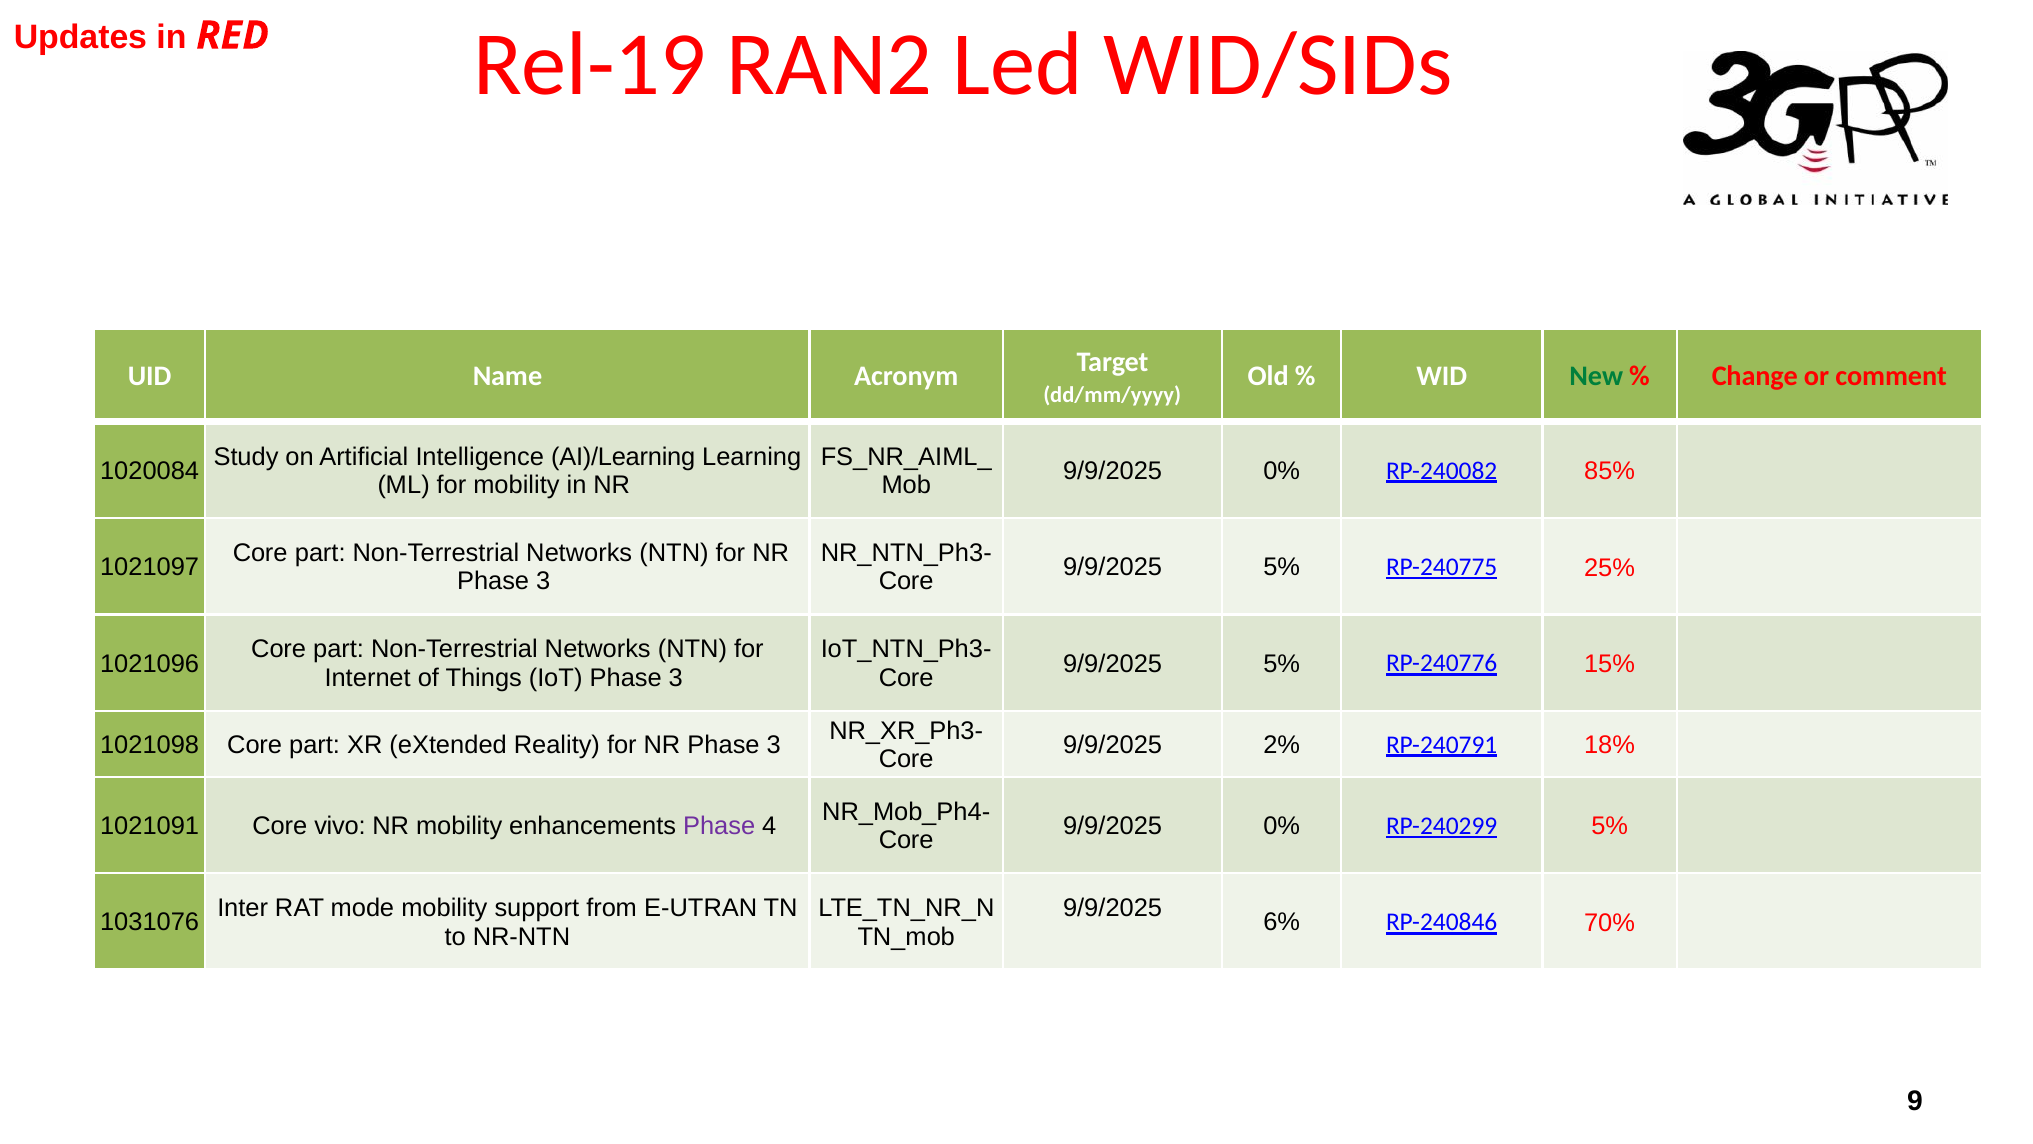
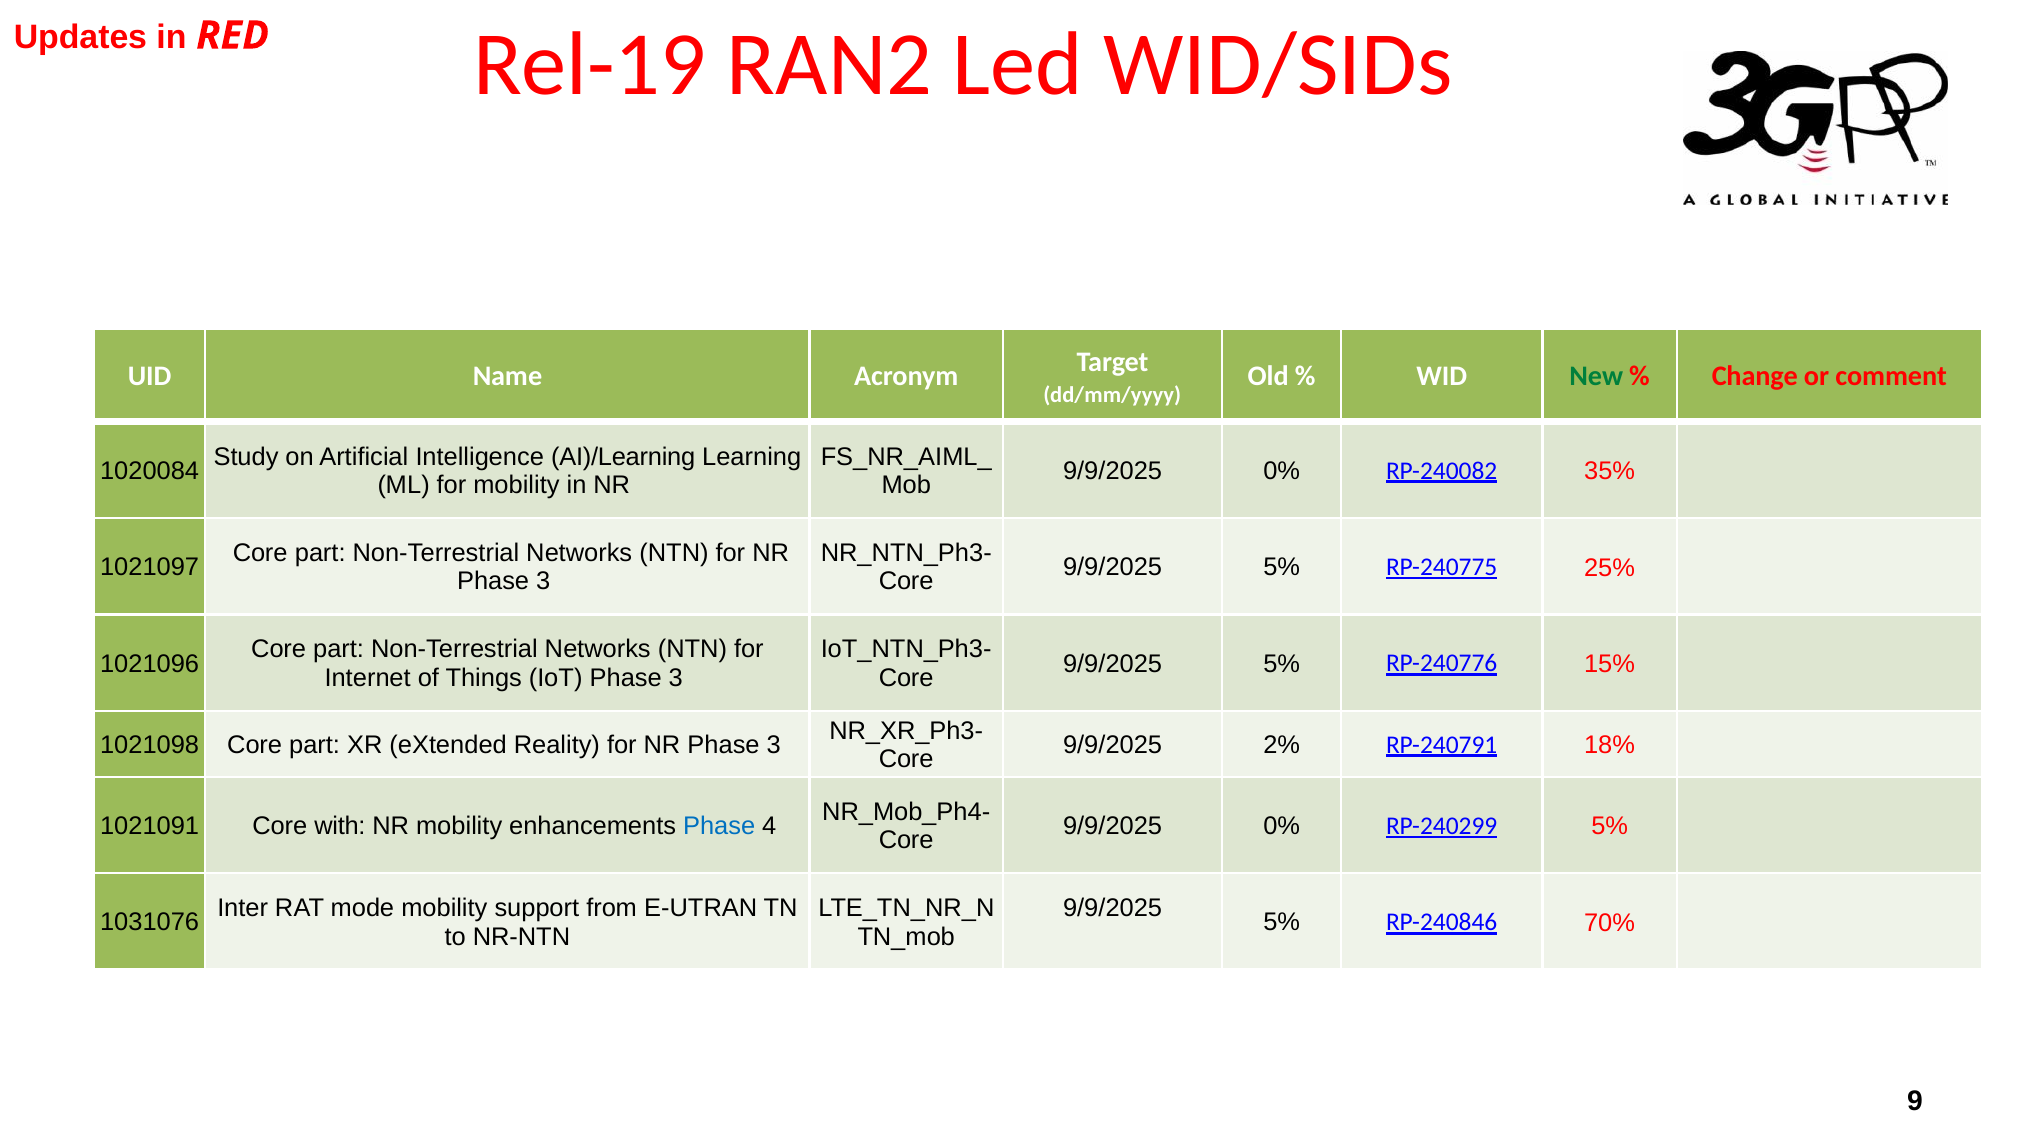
85%: 85% -> 35% (1610, 471)
vivo: vivo -> with (340, 826)
Phase colour: purple -> blue (719, 826)
6%: 6% -> 5% (1282, 922)
